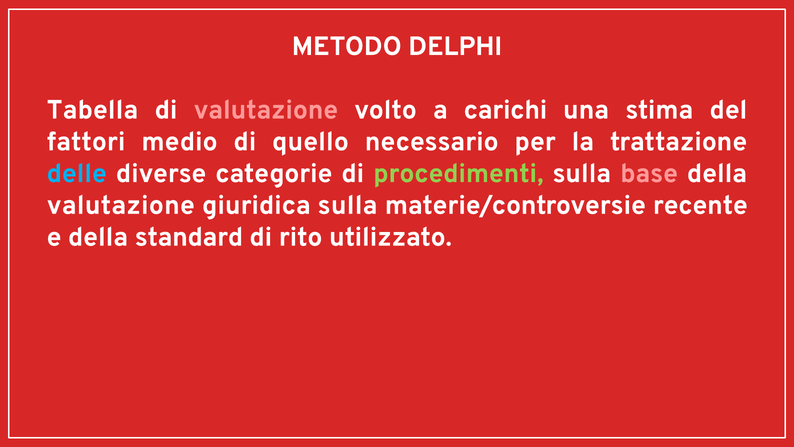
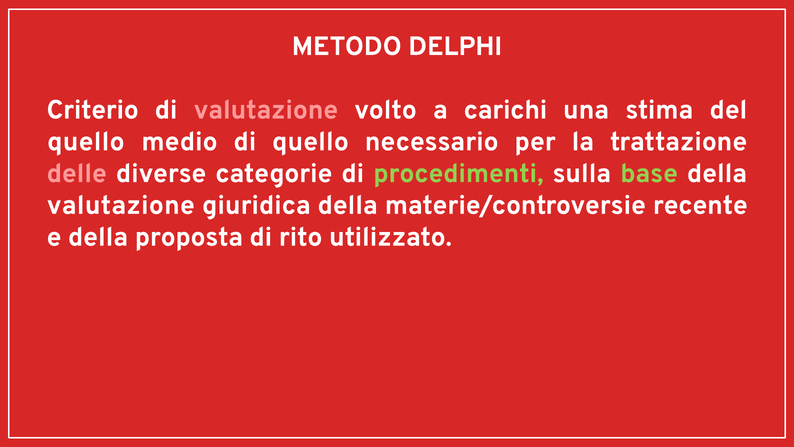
Tabella: Tabella -> Criterio (93, 110)
fattori: fattori -> quello (86, 141)
delle colour: light blue -> pink (77, 173)
base colour: pink -> light green (649, 173)
giuridica sulla: sulla -> della (348, 205)
standard: standard -> proposta (189, 237)
